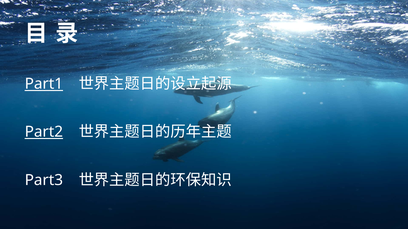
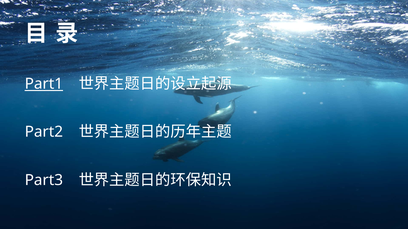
Part2 underline: present -> none (44, 132)
